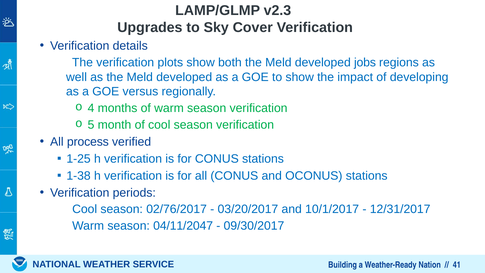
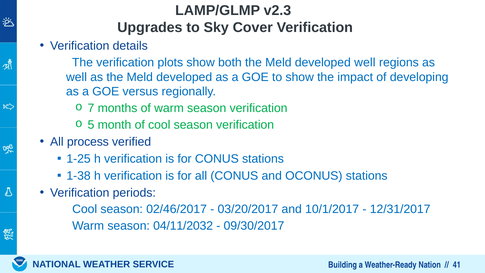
developed jobs: jobs -> well (365, 62)
4: 4 -> 7 (91, 108)
02/76/2017: 02/76/2017 -> 02/46/2017 (177, 209)
04/11/2047: 04/11/2047 -> 04/11/2032 (183, 226)
